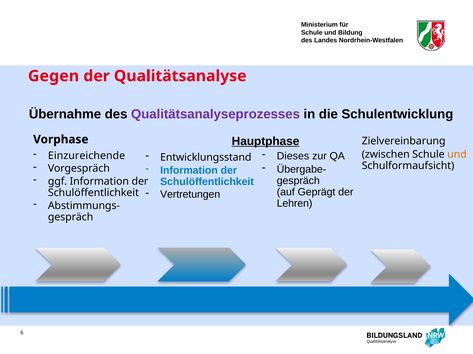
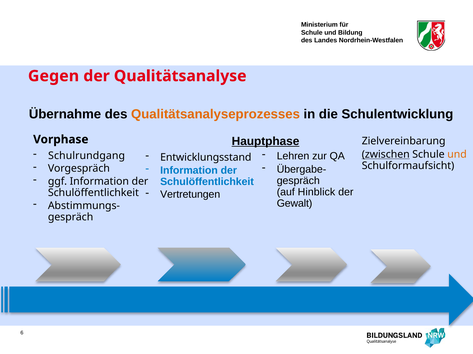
Qualitätsanalyseprozesses colour: purple -> orange (215, 115)
Einzureichende: Einzureichende -> Schulrundgang (87, 156)
Dieses: Dieses -> Lehren (293, 156)
zwischen underline: none -> present (386, 155)
Geprägt: Geprägt -> Hinblick (316, 192)
Lehren: Lehren -> Gewalt (295, 204)
